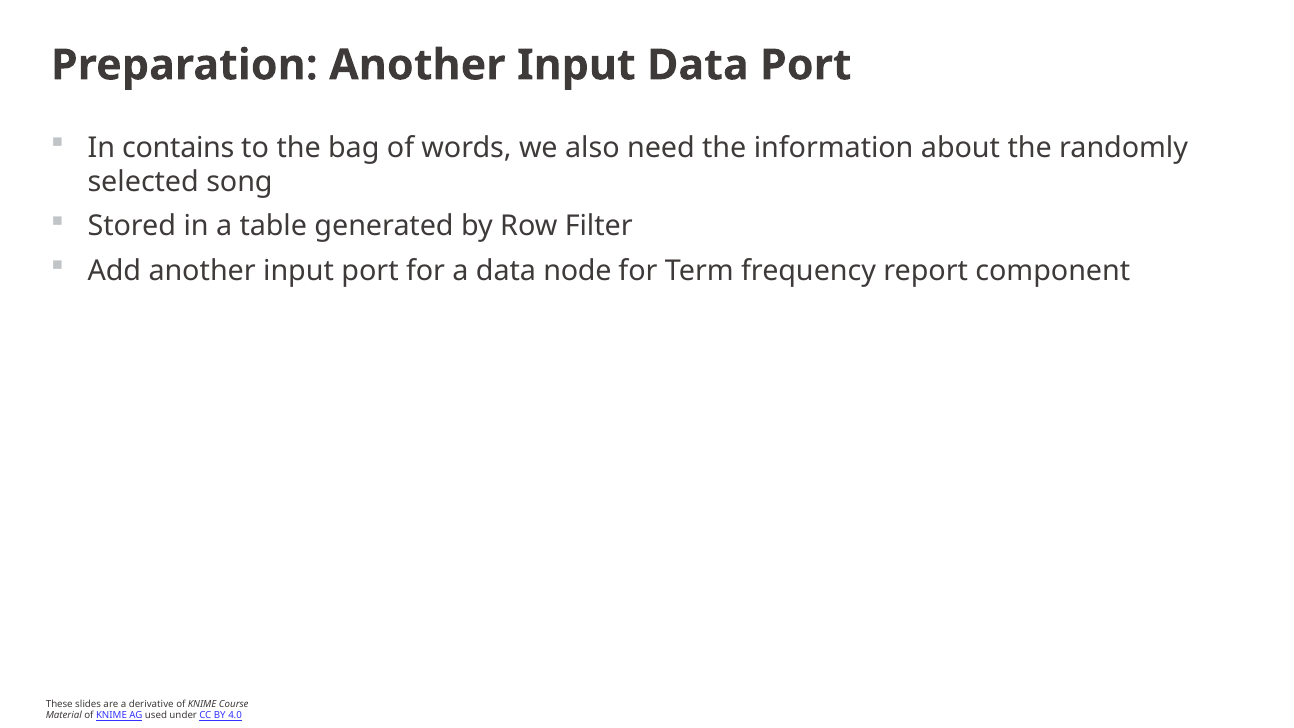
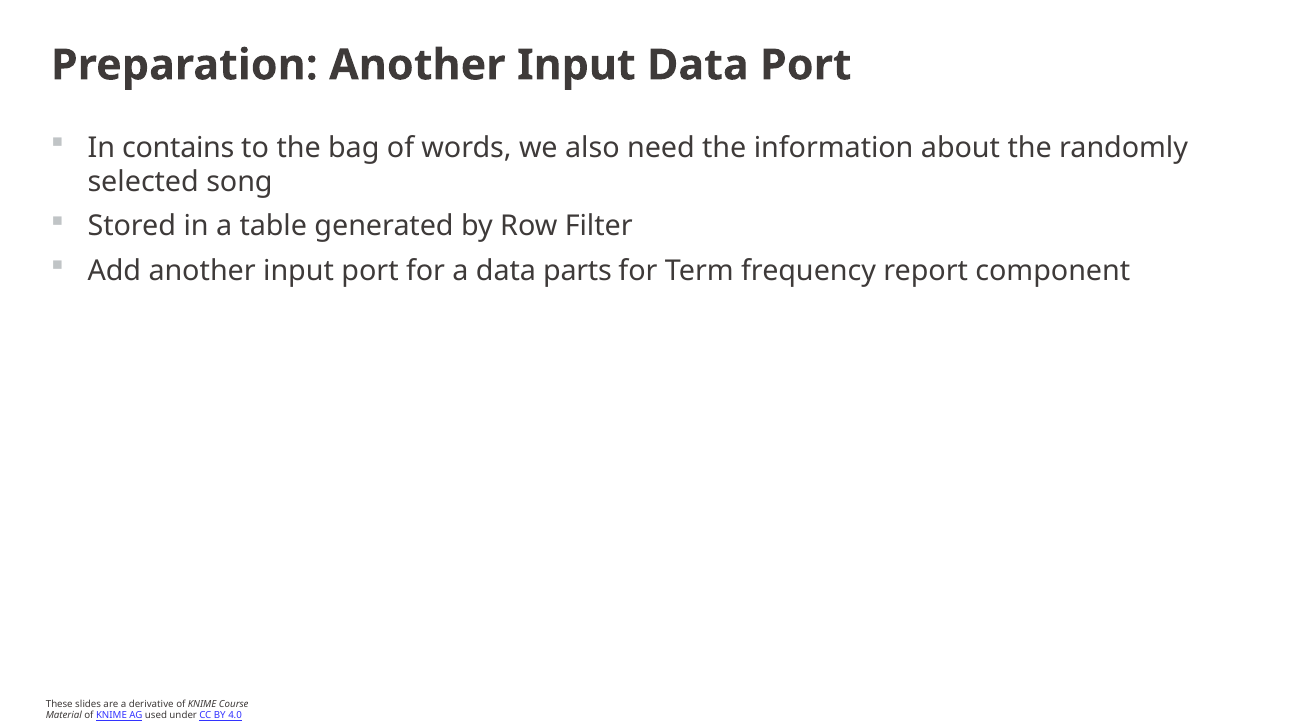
node: node -> parts (577, 271)
